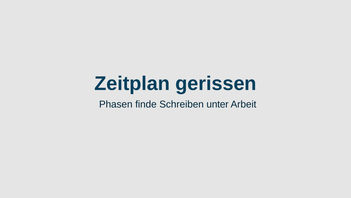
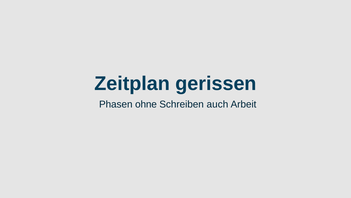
finde: finde -> ohne (146, 104)
unter: unter -> auch (217, 104)
